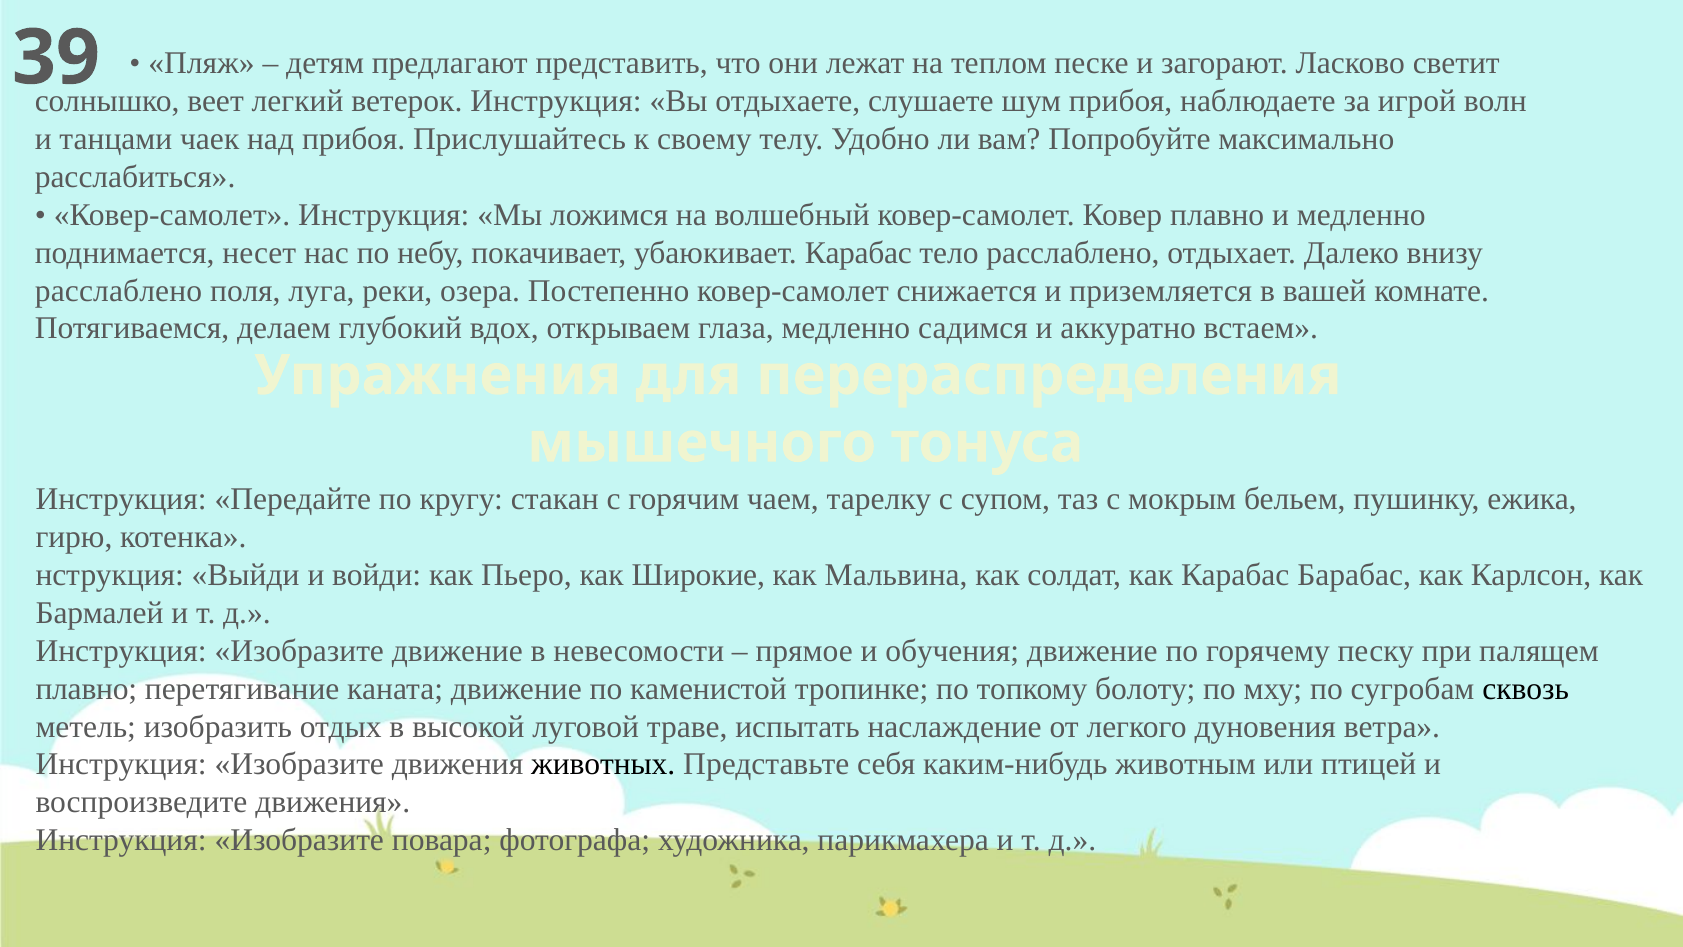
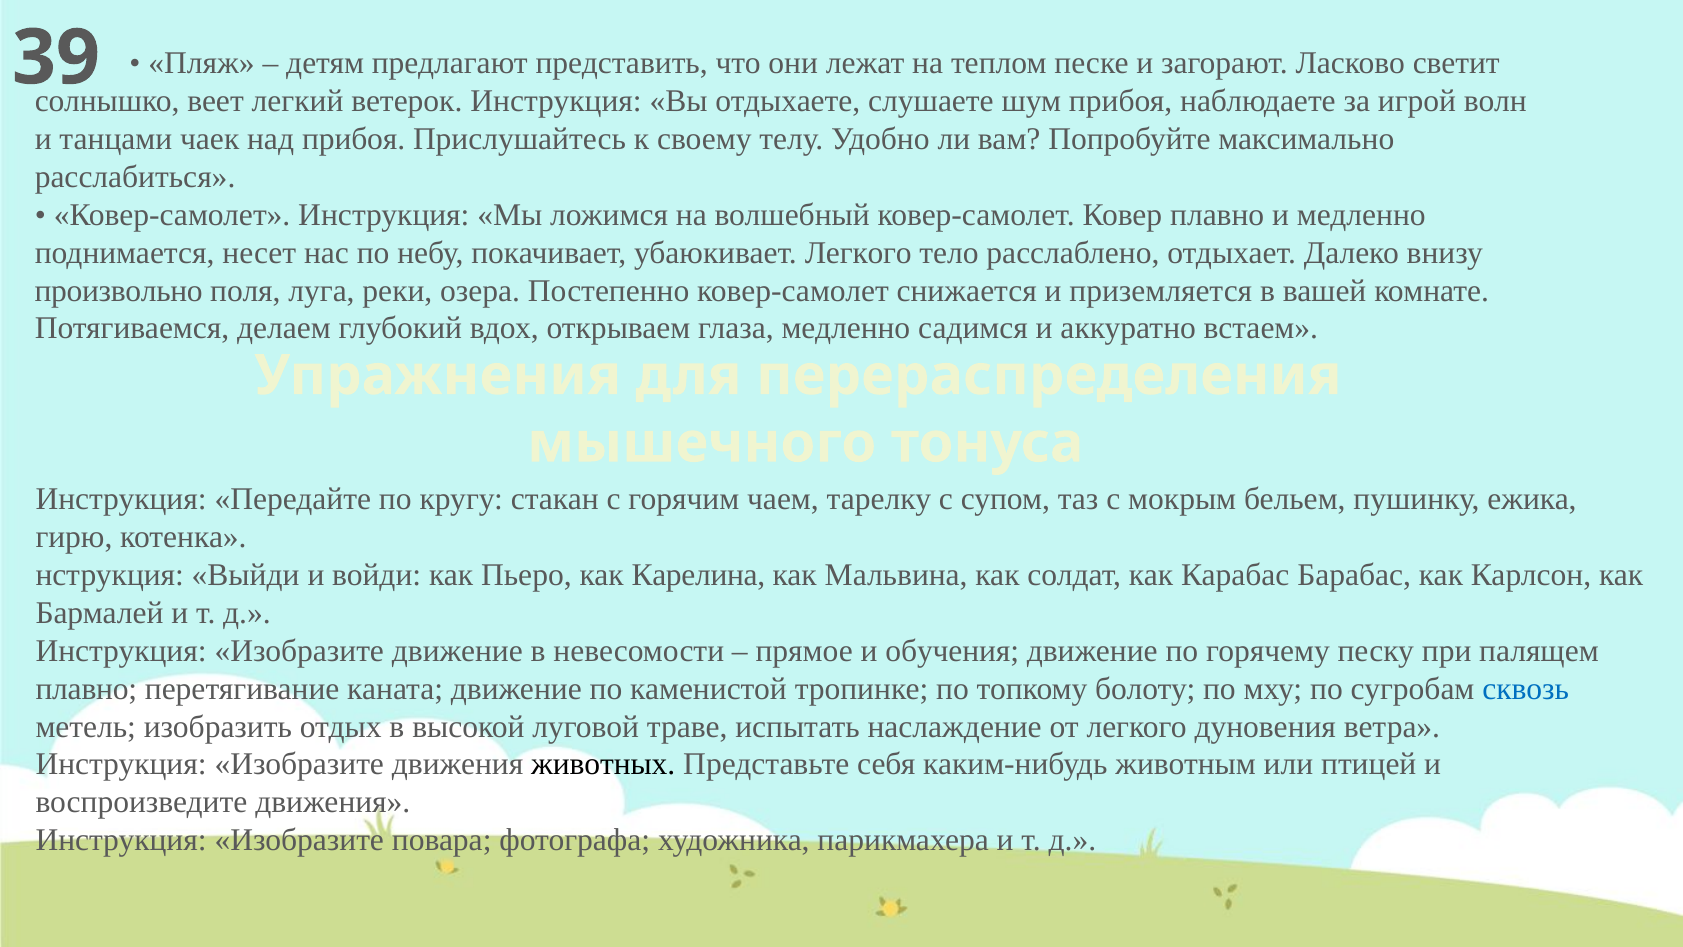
убаюкивает Карабас: Карабас -> Легкого (858, 253)
расслаблено: расслаблено -> произвольно (119, 290)
Широкие: Широкие -> Карелина (698, 575)
сквозь colour: black -> blue (1526, 688)
